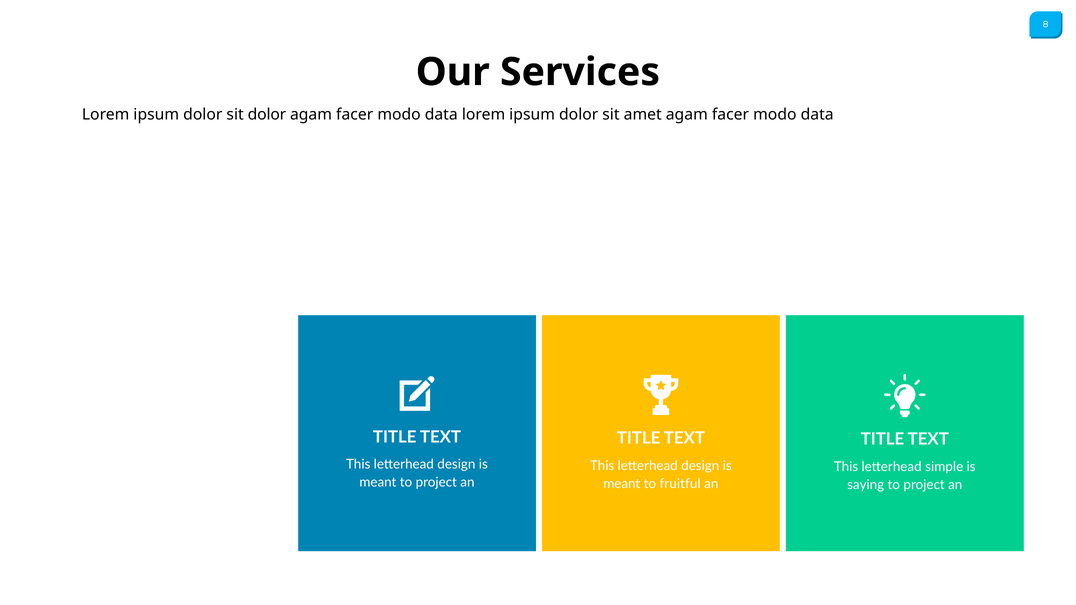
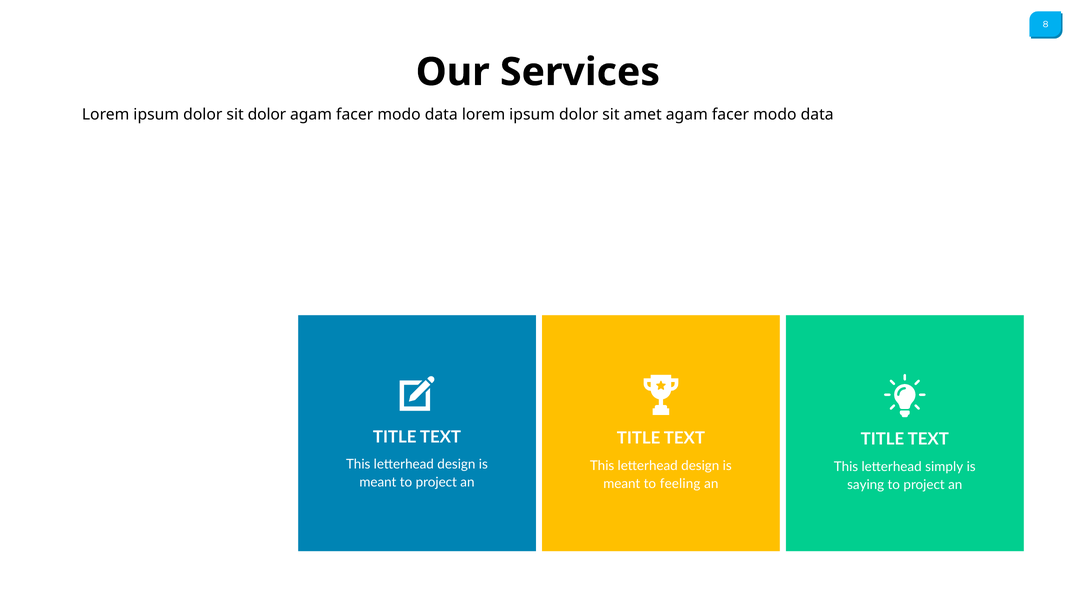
simple: simple -> simply (944, 467)
fruitful: fruitful -> feeling (680, 484)
